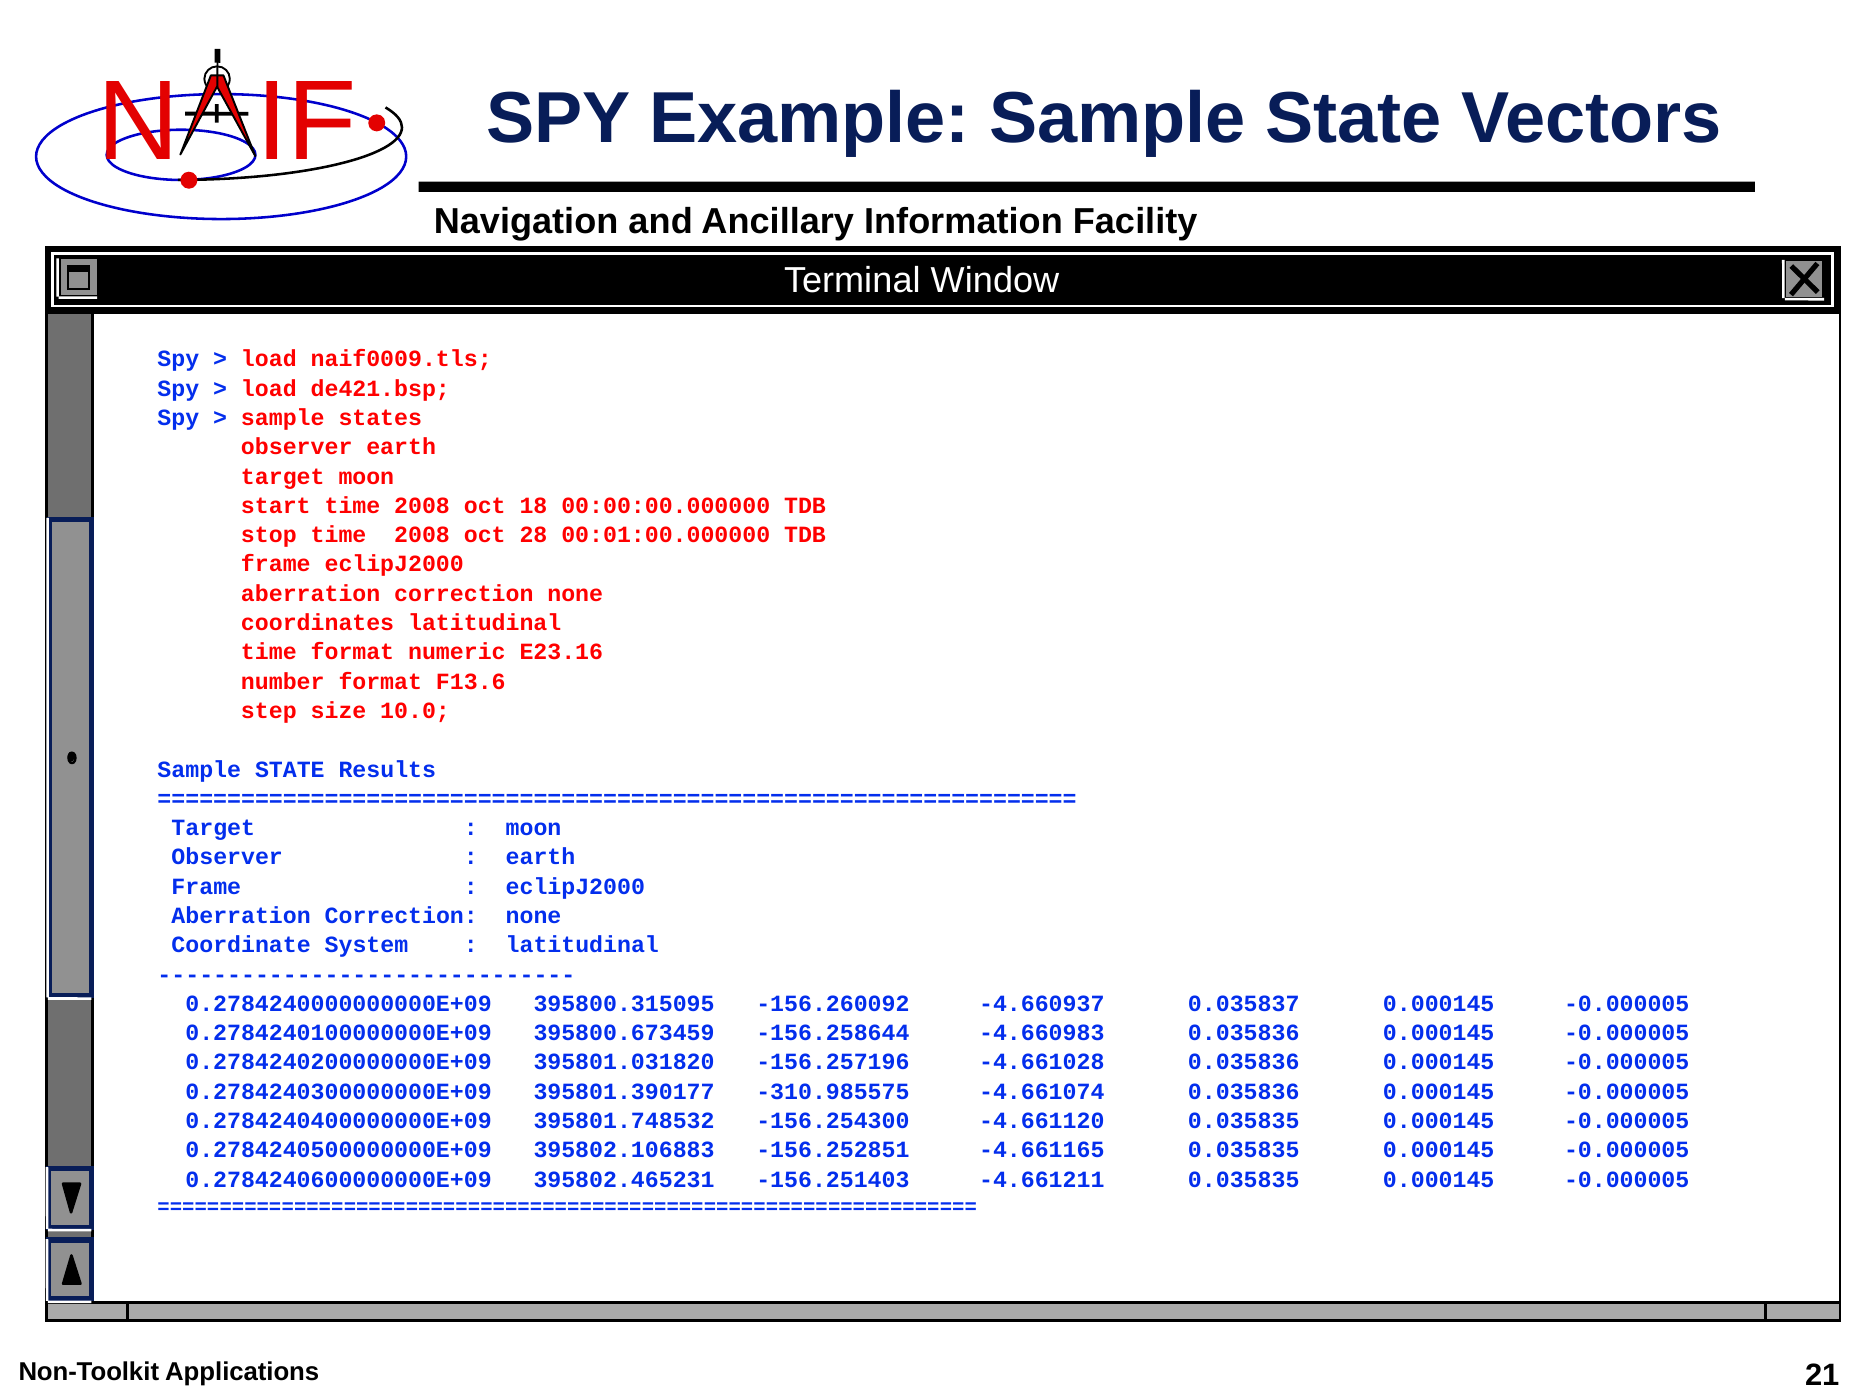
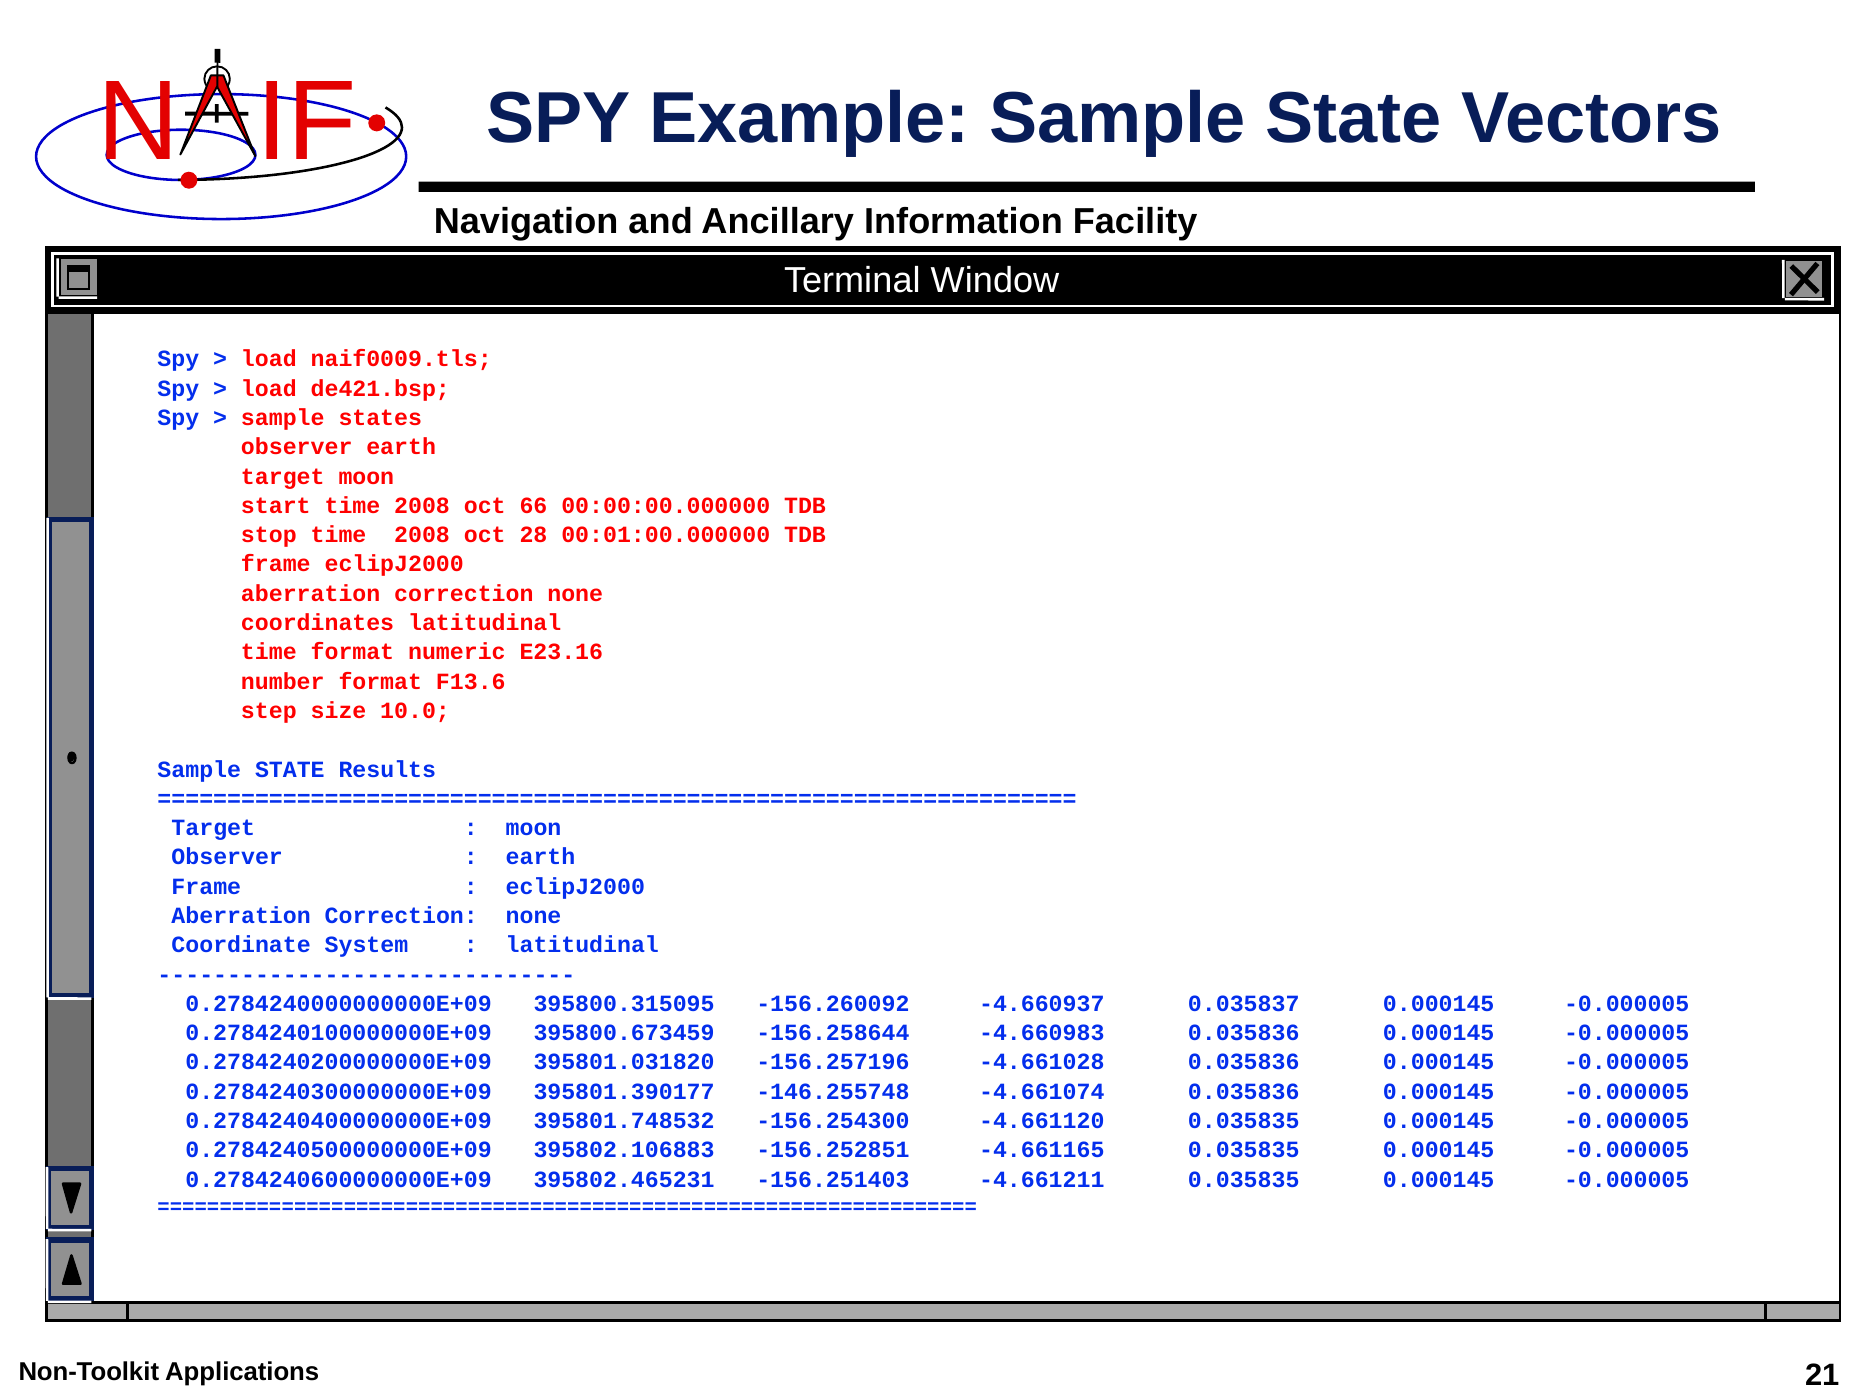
18: 18 -> 66 (533, 506)
-310.985575: -310.985575 -> -146.255748 (833, 1092)
